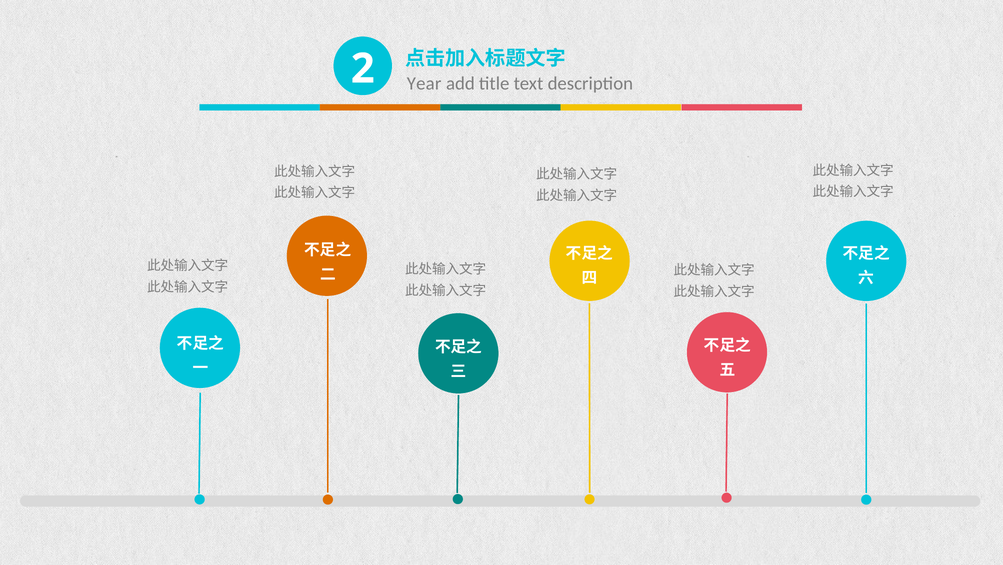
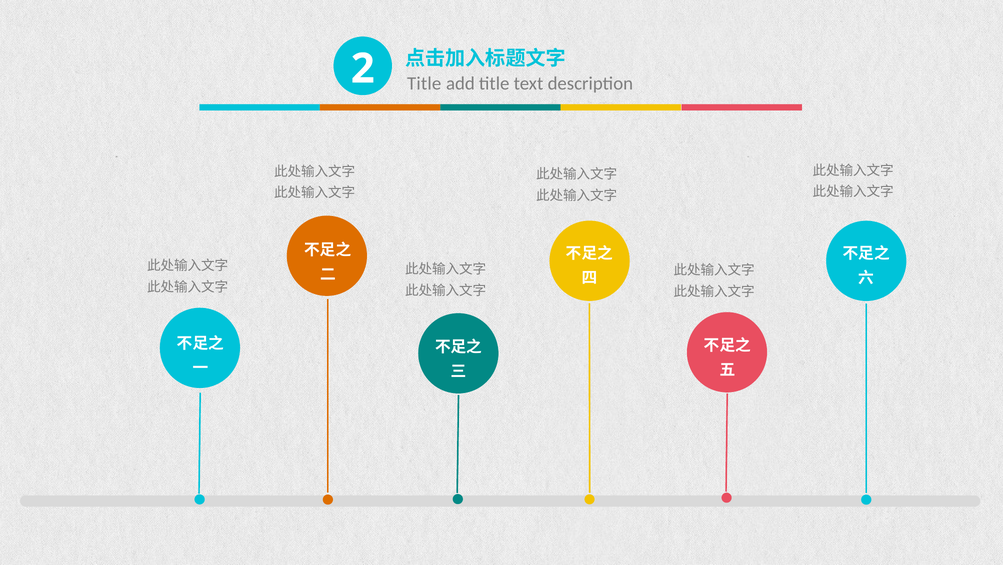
Year: Year -> Title (424, 83)
